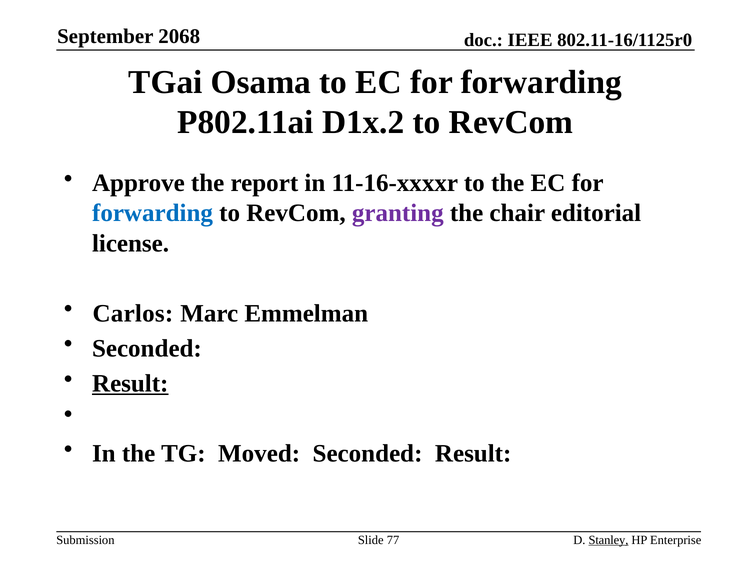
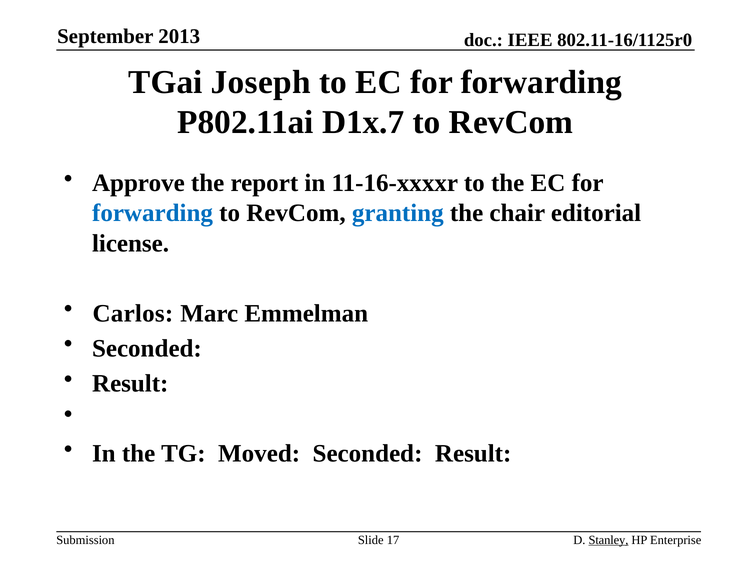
2068: 2068 -> 2013 (179, 36)
Osama: Osama -> Joseph (261, 82)
D1x.2: D1x.2 -> D1x.7 (363, 122)
granting colour: purple -> blue (398, 213)
Result underline: present -> none (130, 383)
77: 77 -> 17 (393, 540)
